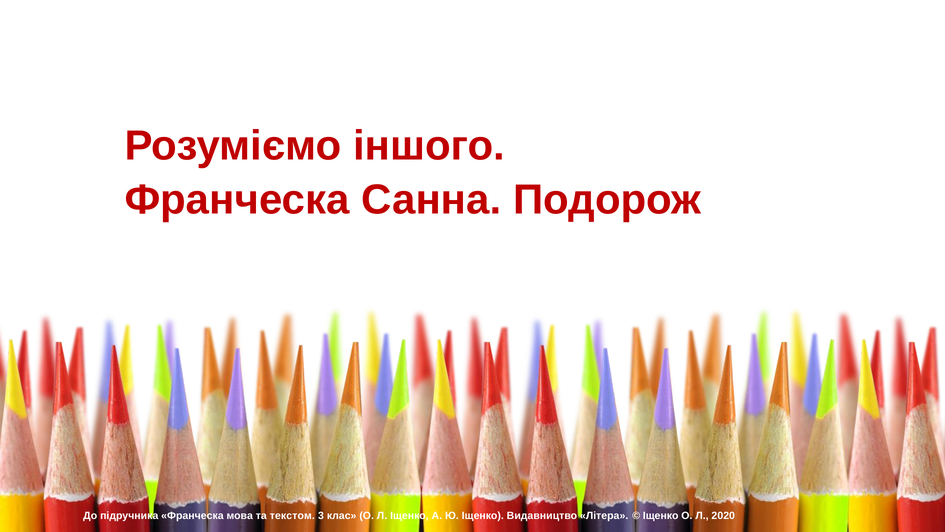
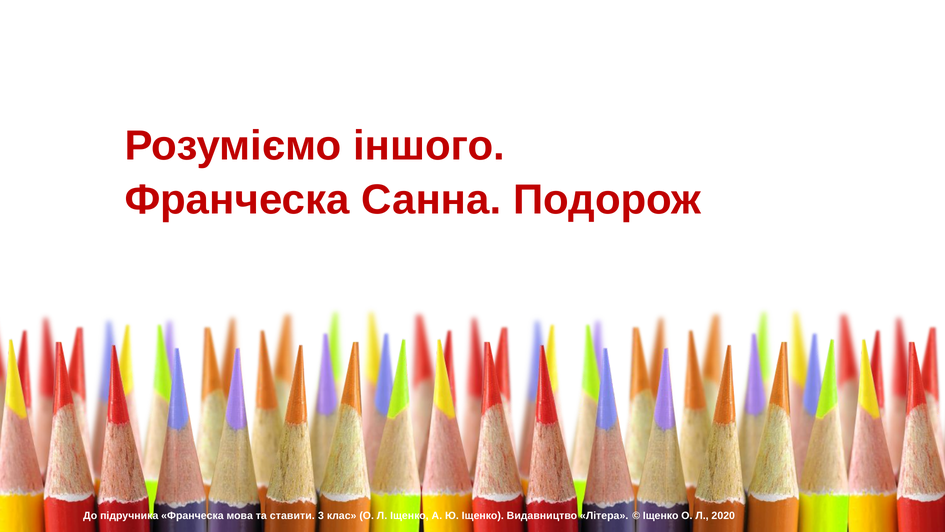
текстом: текстом -> ставити (292, 516)
